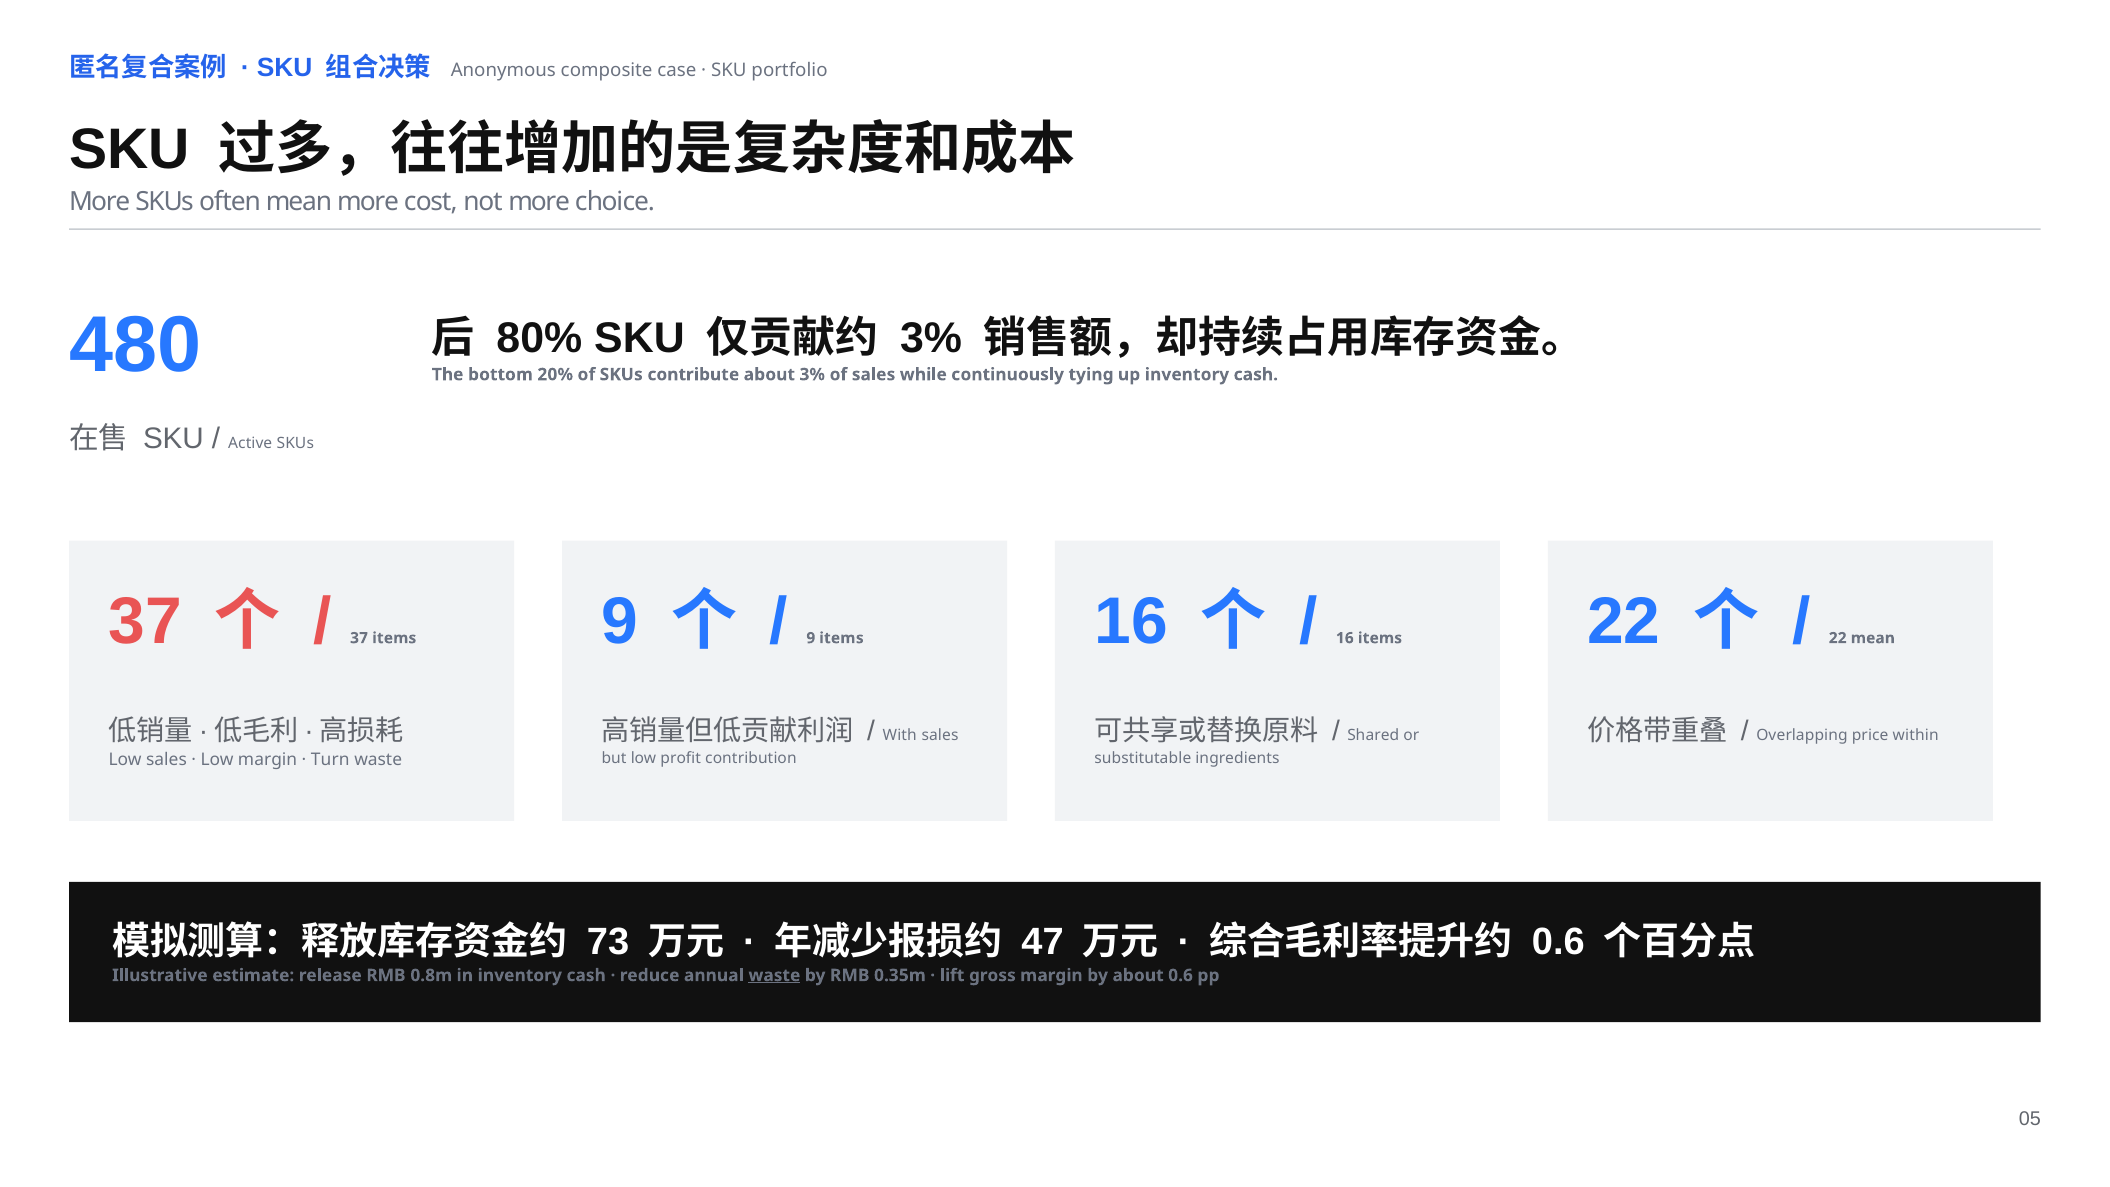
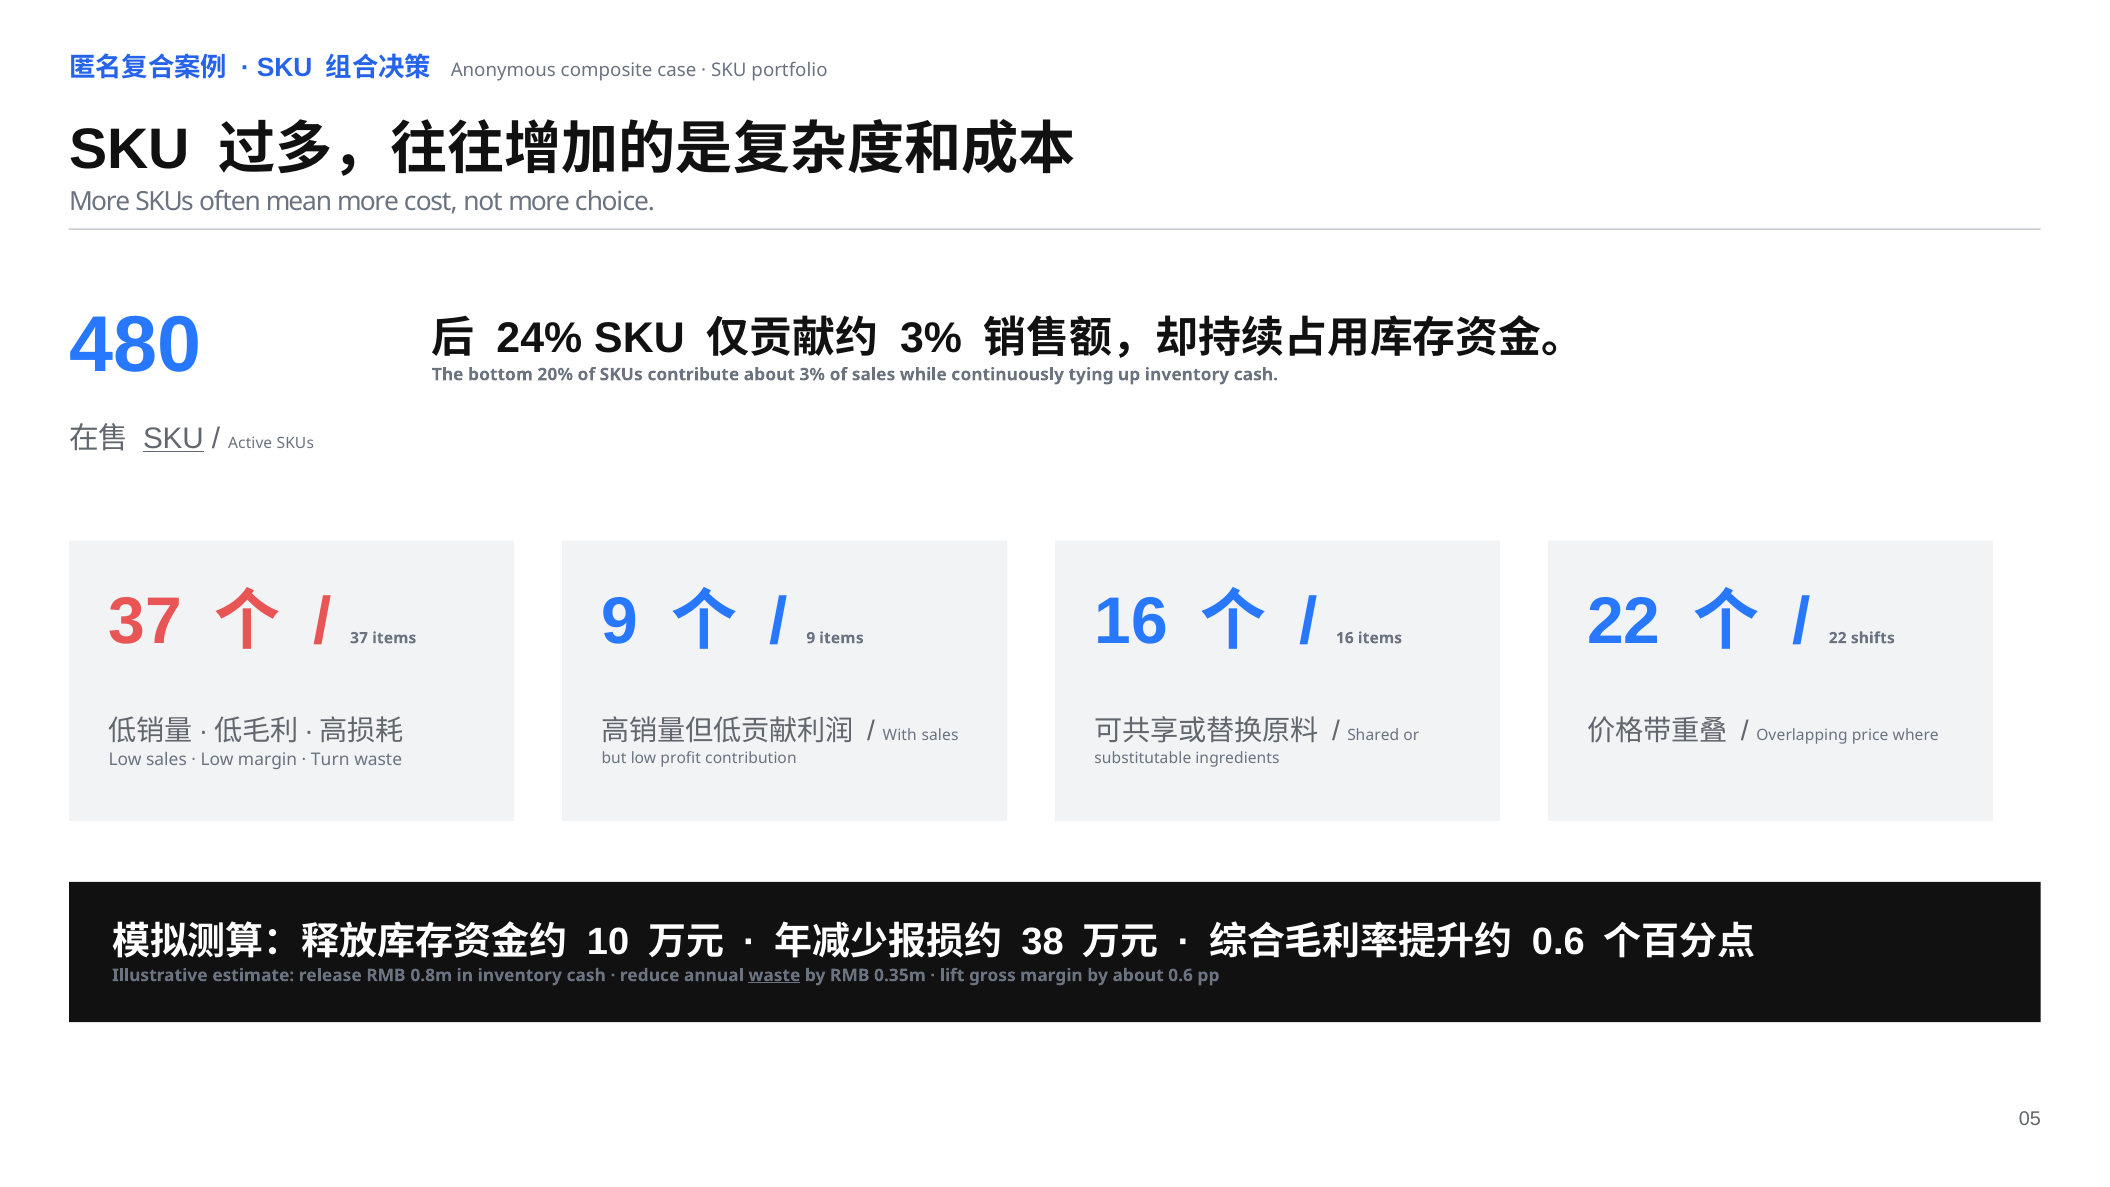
80%: 80% -> 24% (539, 338)
SKU underline: none -> present (173, 439)
22 mean: mean -> shifts (1873, 638)
within: within -> where (1916, 736)
73: 73 -> 10 (608, 941)
47: 47 -> 38 (1043, 941)
